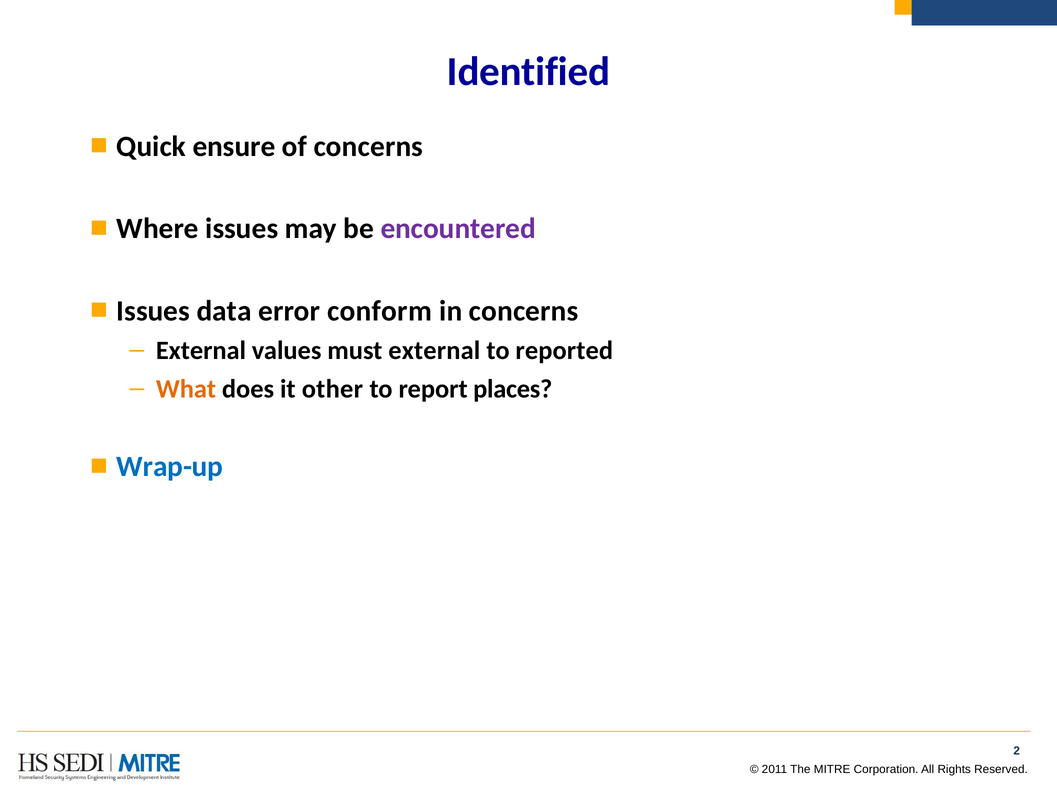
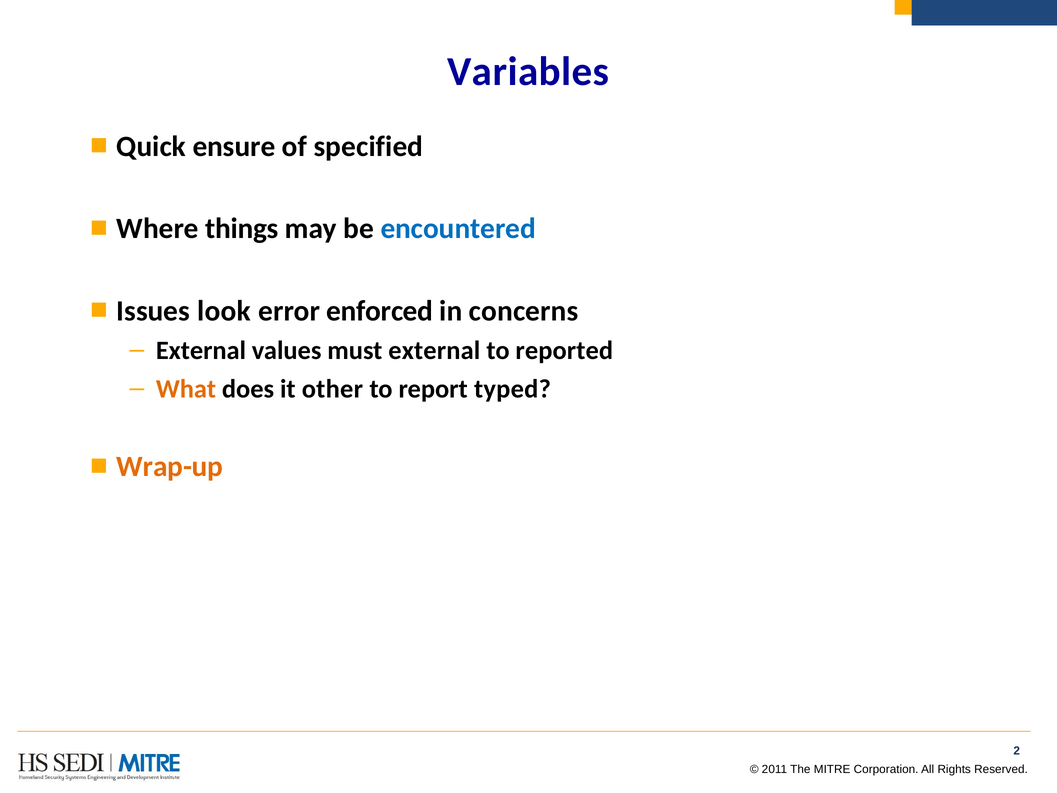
Identified: Identified -> Variables (528, 72)
of concerns: concerns -> specified (368, 146)
Where issues: issues -> things (242, 229)
encountered colour: purple -> blue (458, 229)
data: data -> look (224, 311)
conform: conform -> enforced (380, 311)
places: places -> typed (512, 389)
Wrap-up colour: blue -> orange (170, 466)
